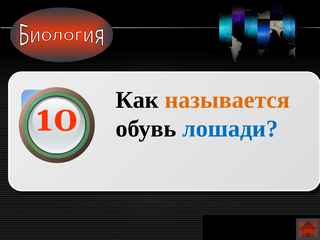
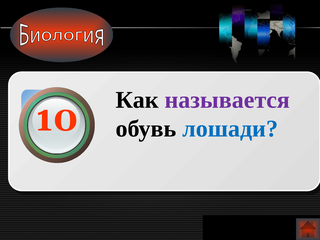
называется colour: orange -> purple (227, 100)
